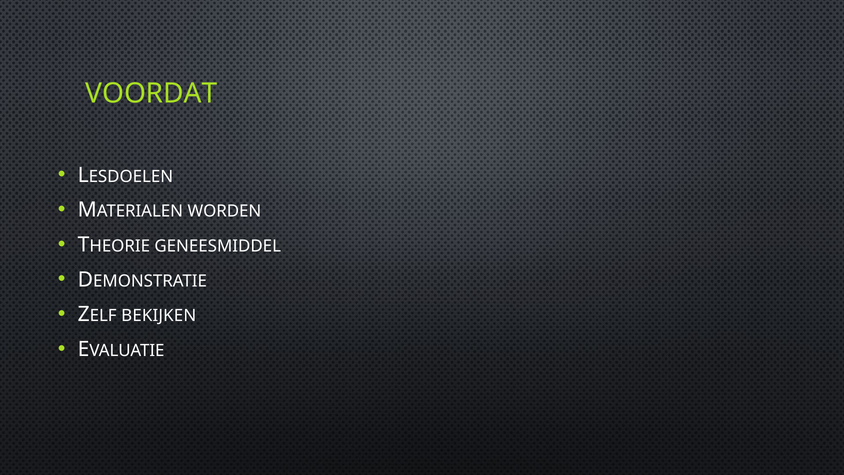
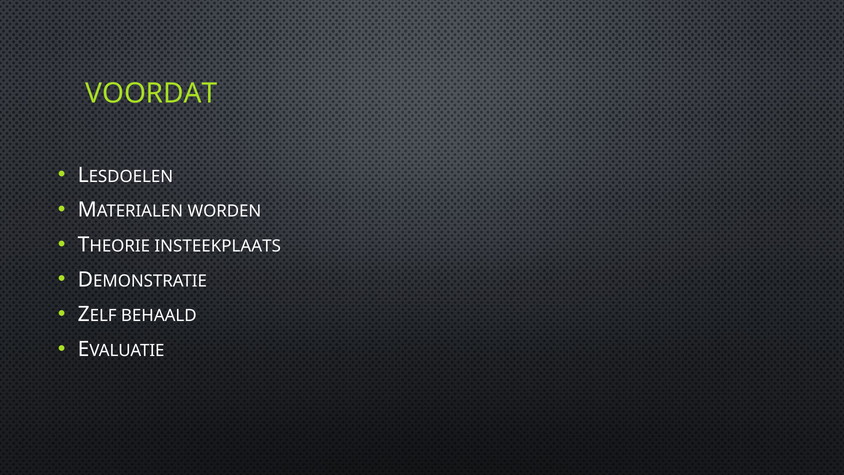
GENEESMIDDEL: GENEESMIDDEL -> INSTEEKPLAATS (218, 246)
BEKIJKEN: BEKIJKEN -> BEHAALD (159, 316)
